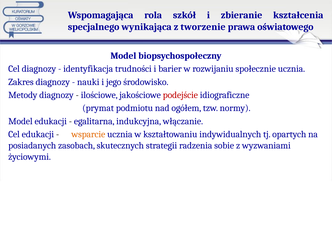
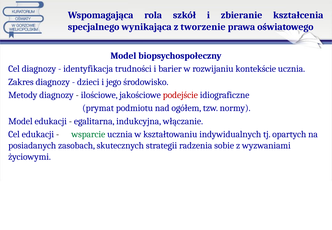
społecznie: społecznie -> kontekście (256, 69)
nauki: nauki -> dzieci (88, 82)
wsparcie colour: orange -> green (88, 134)
